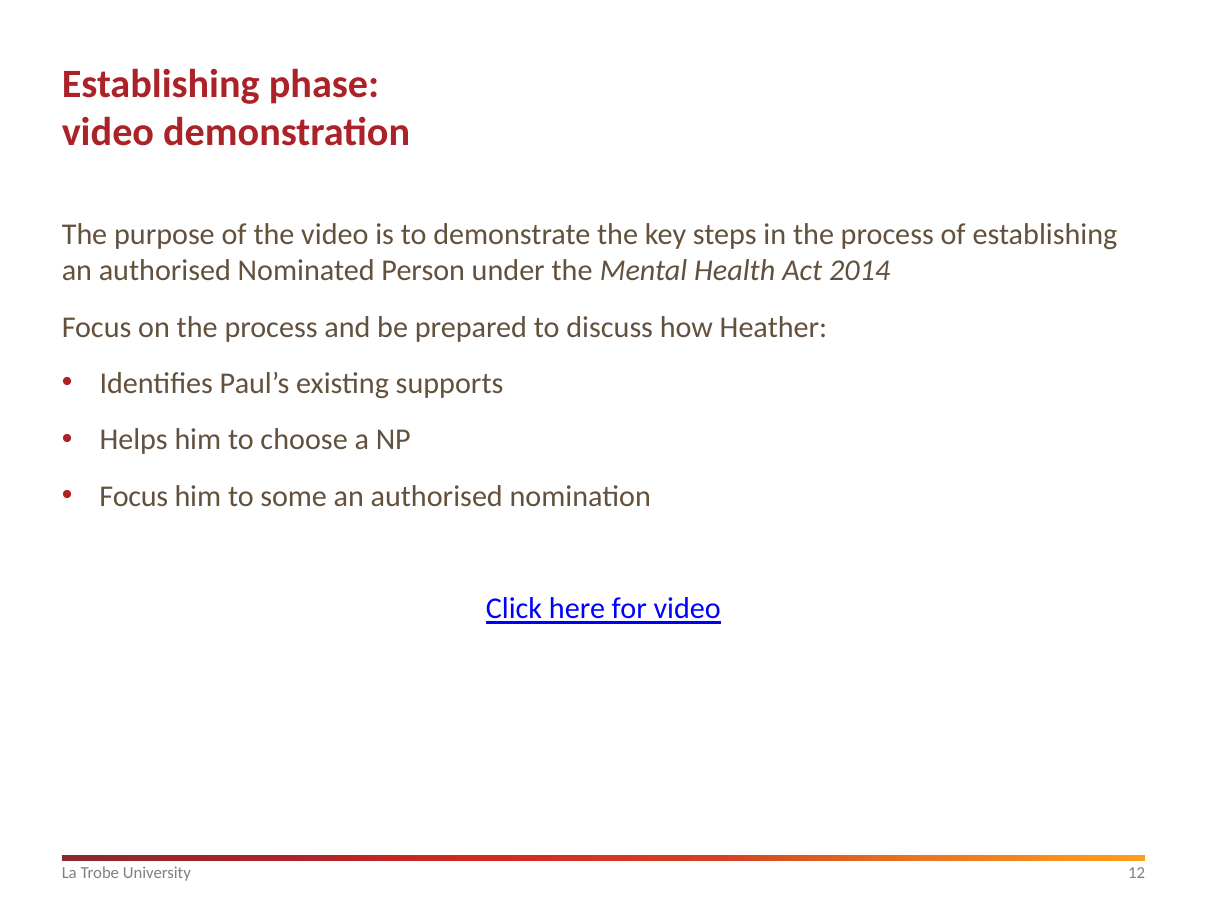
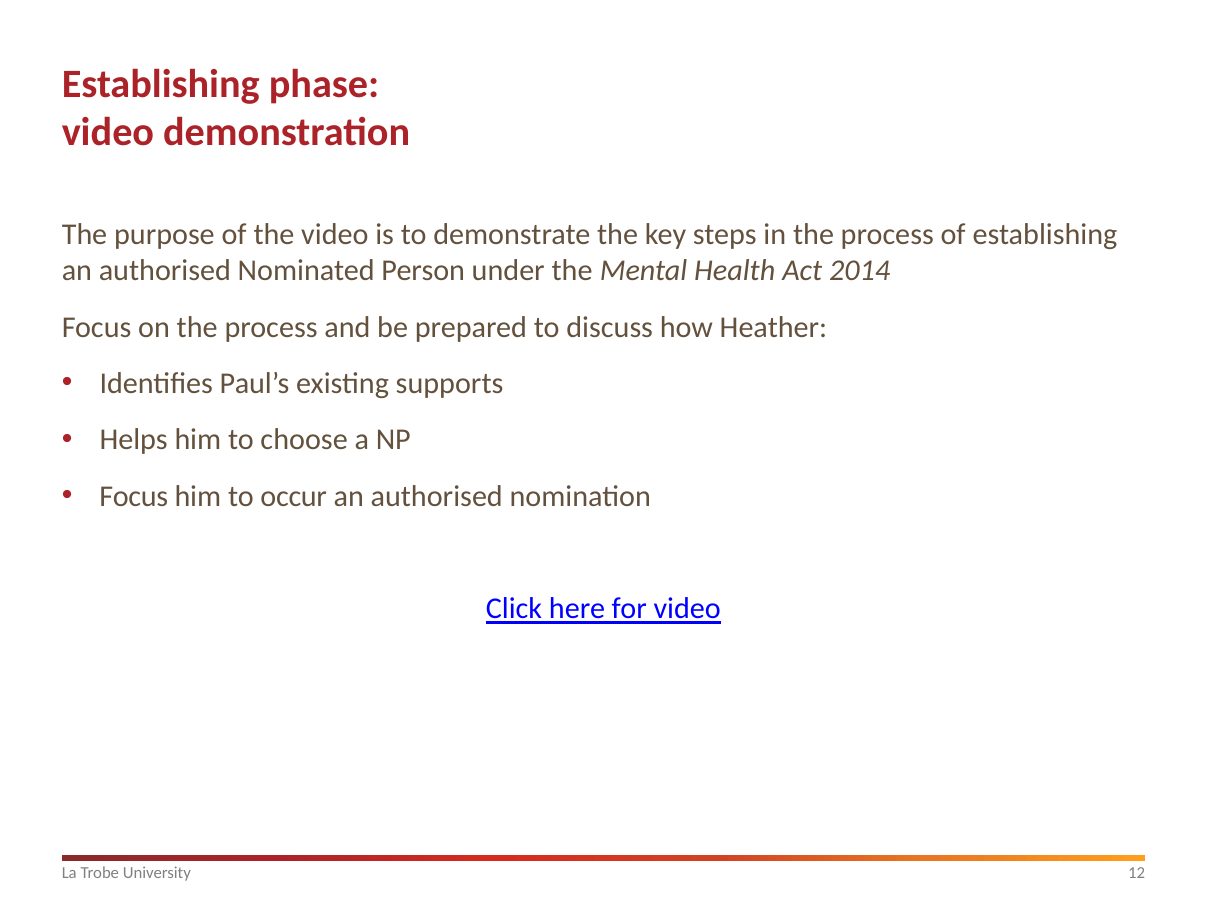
some: some -> occur (294, 496)
